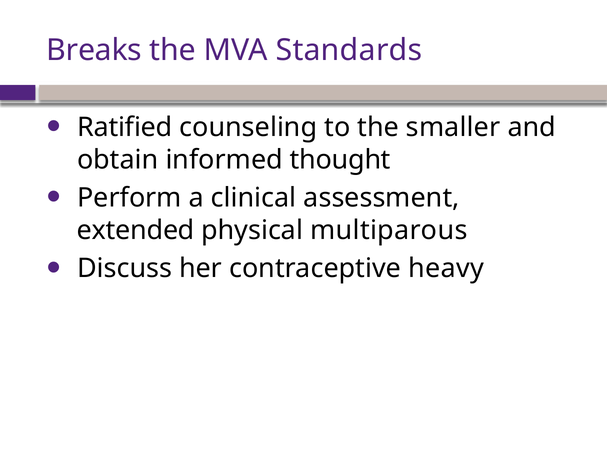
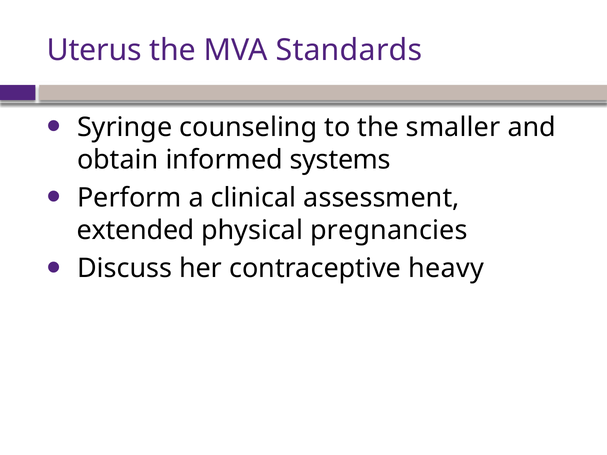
Breaks: Breaks -> Uterus (94, 50)
Ratified: Ratified -> Syringe (125, 127)
thought: thought -> systems (340, 160)
multiparous: multiparous -> pregnancies (389, 230)
